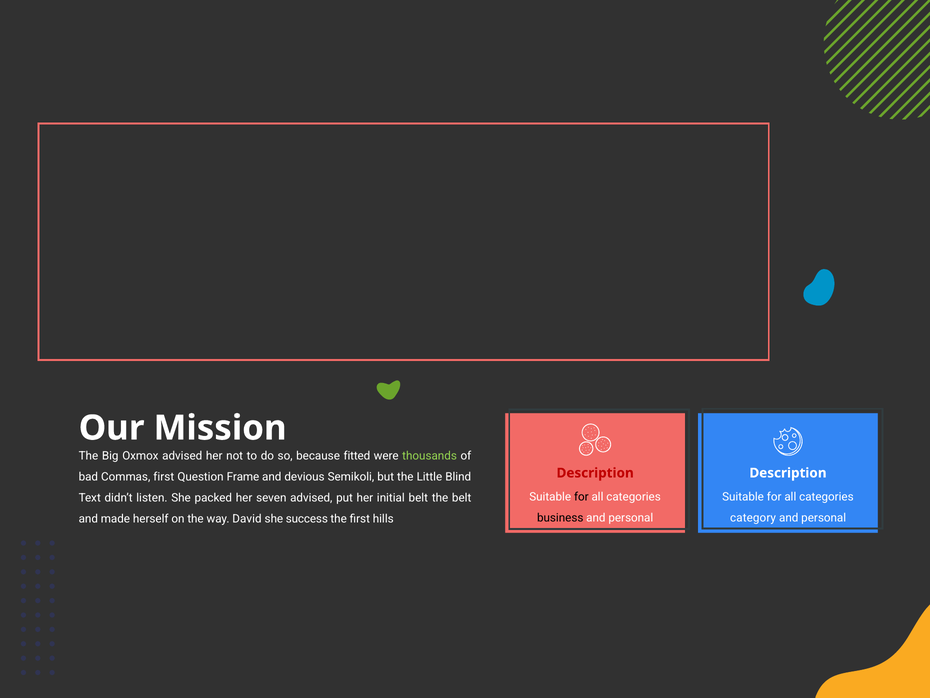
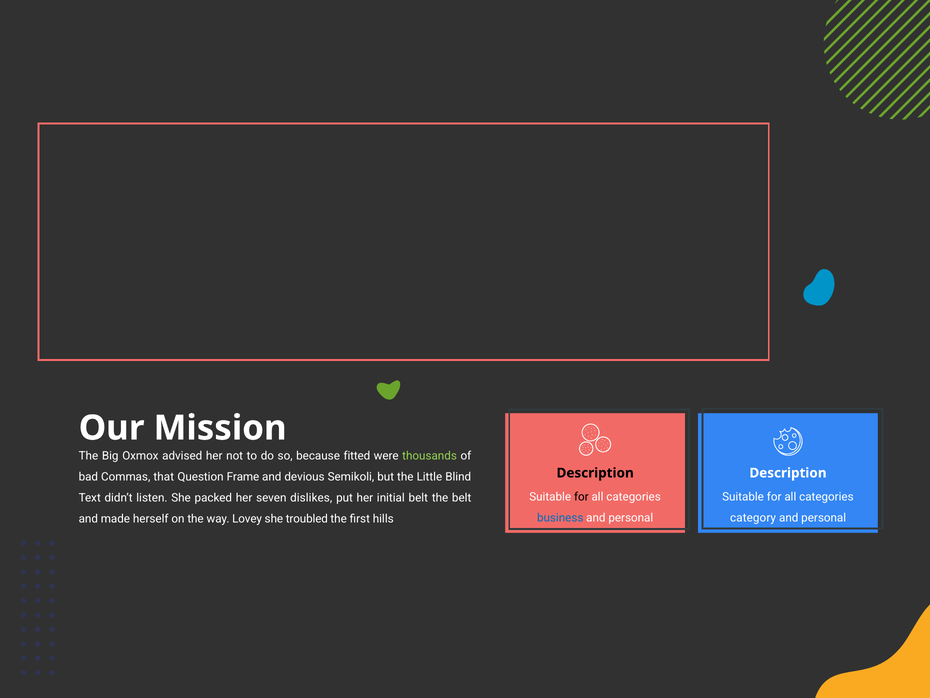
Description colour: red -> black (595, 473)
Commas first: first -> that (164, 477)
seven advised: advised -> dislikes (311, 498)
business colour: black -> blue (560, 518)
David: David -> Lovey (247, 519)
success: success -> troubled (307, 519)
